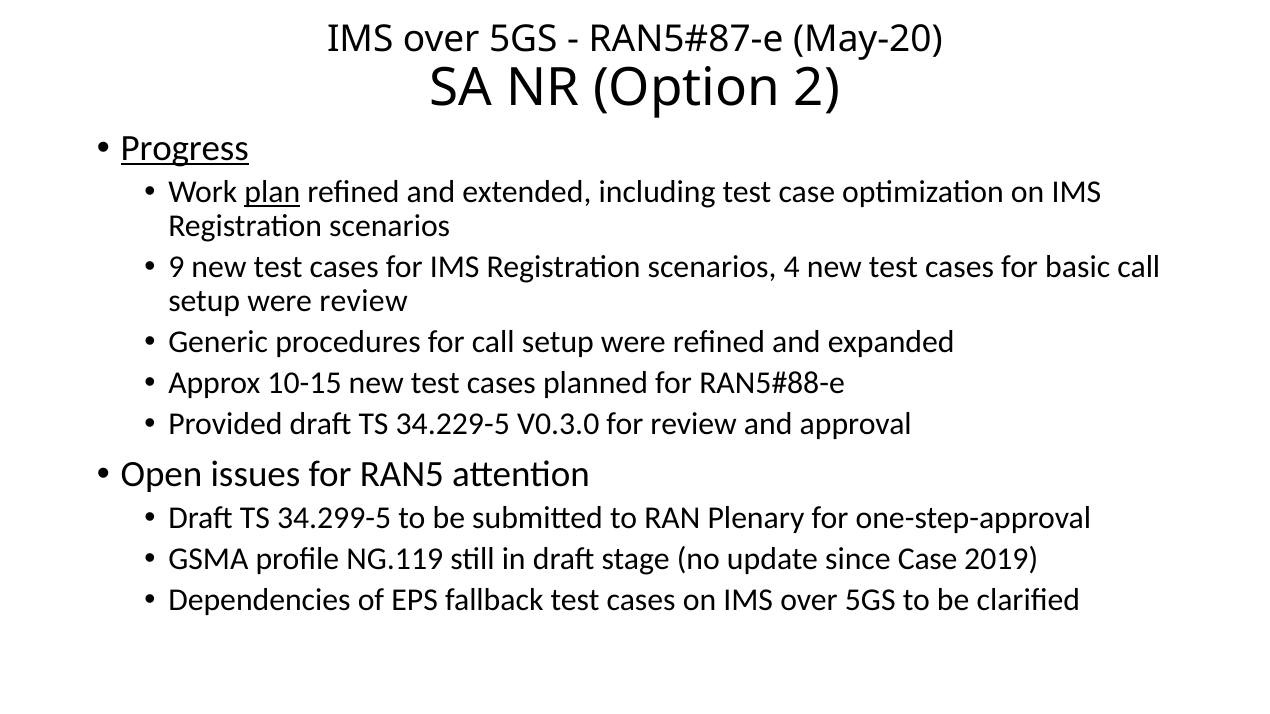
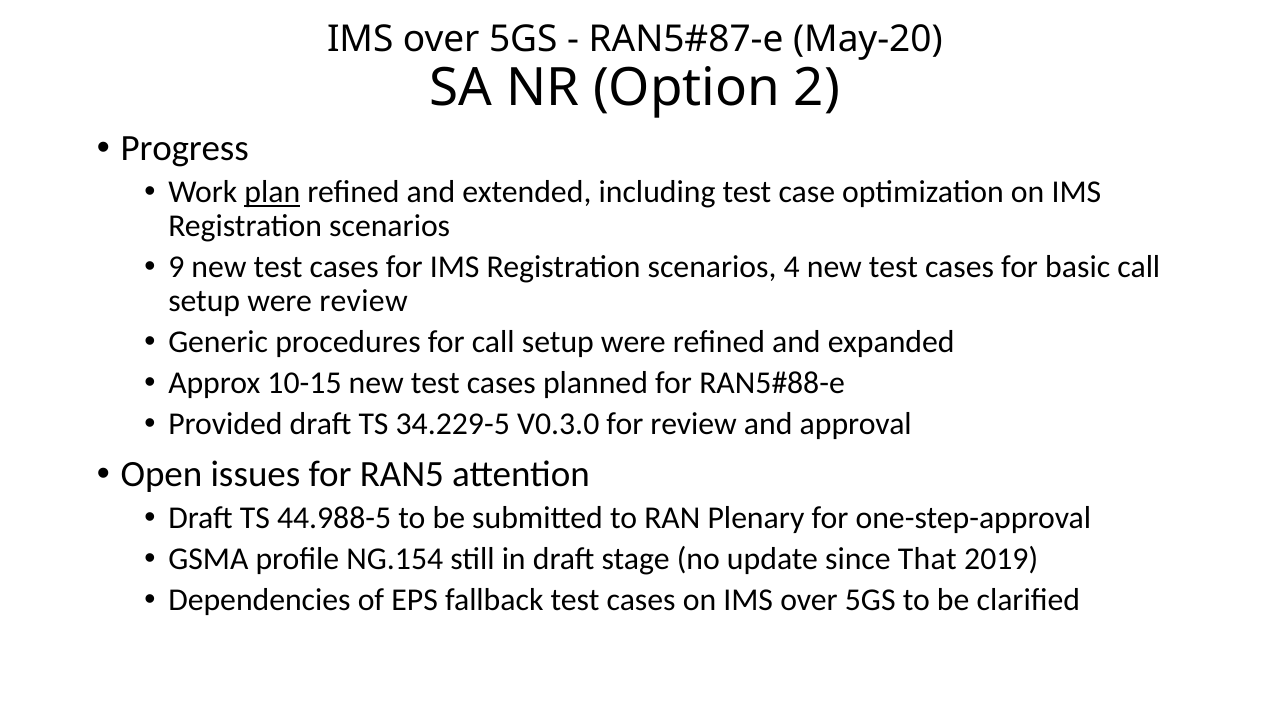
Progress underline: present -> none (185, 148)
34.299-5: 34.299-5 -> 44.988-5 (334, 518)
NG.119: NG.119 -> NG.154 (395, 559)
since Case: Case -> That (927, 559)
